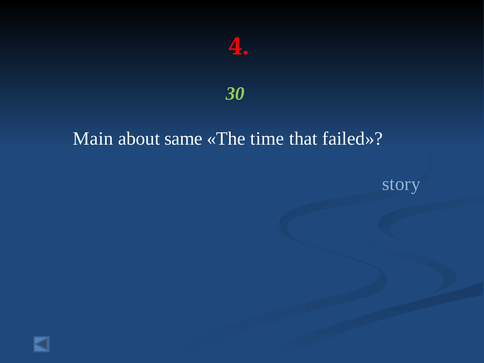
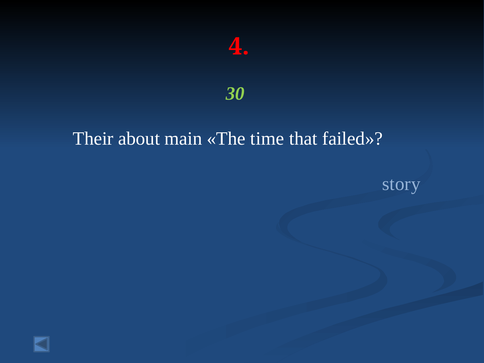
Main: Main -> Their (93, 139)
same: same -> main (183, 139)
